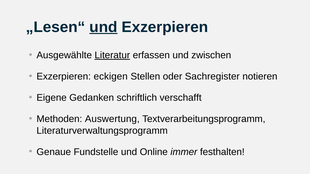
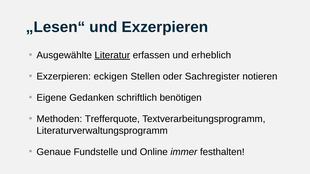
und underline: present -> none (103, 27)
zwischen: zwischen -> erheblich (211, 55)
verschafft: verschafft -> benötigen (181, 98)
Auswertung: Auswertung -> Trefferquote (112, 119)
